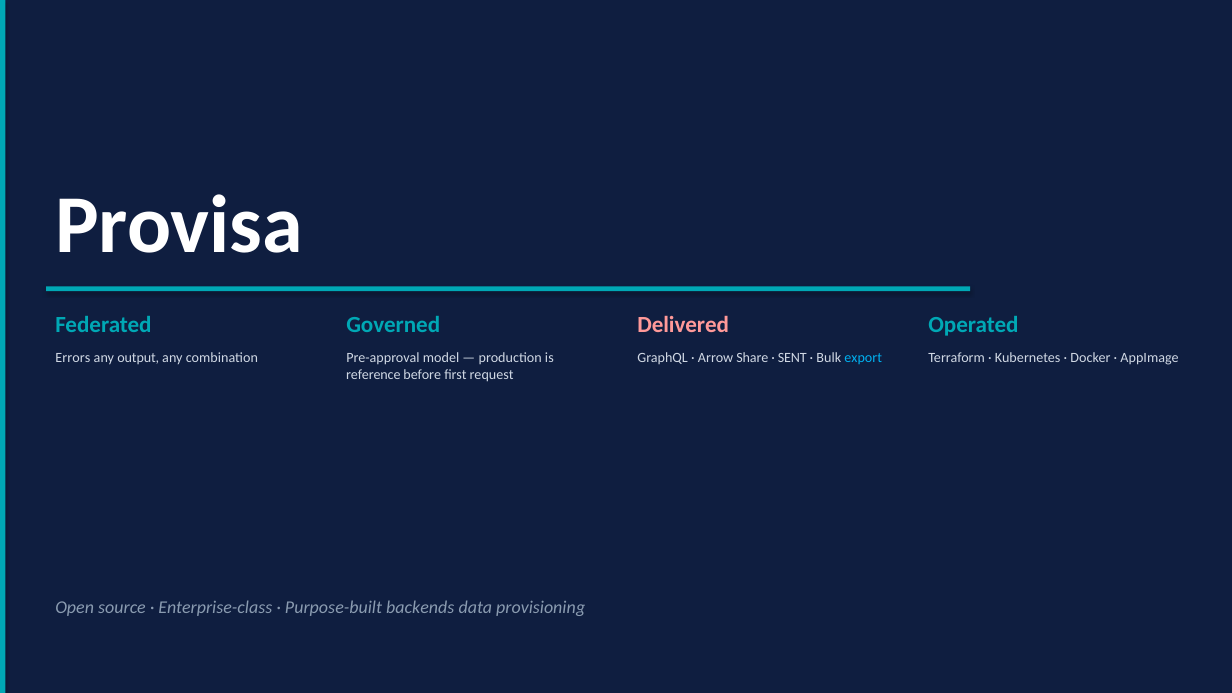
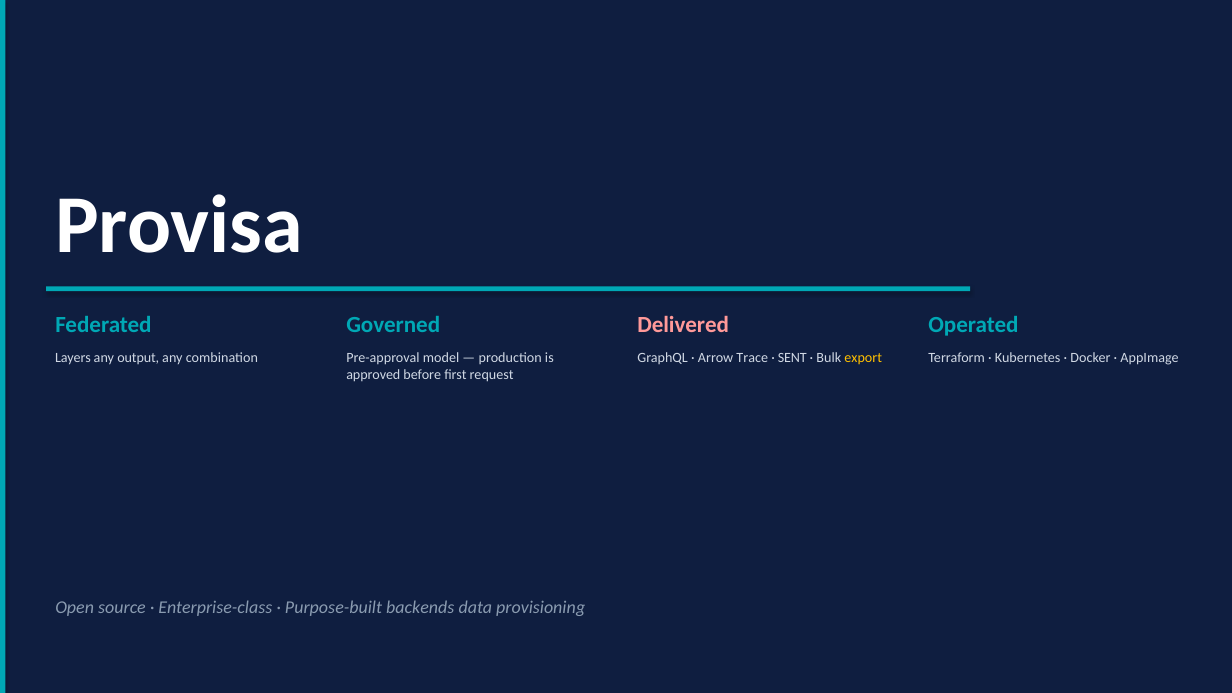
Errors: Errors -> Layers (73, 358)
Share: Share -> Trace (752, 358)
export colour: light blue -> yellow (863, 358)
reference: reference -> approved (373, 375)
